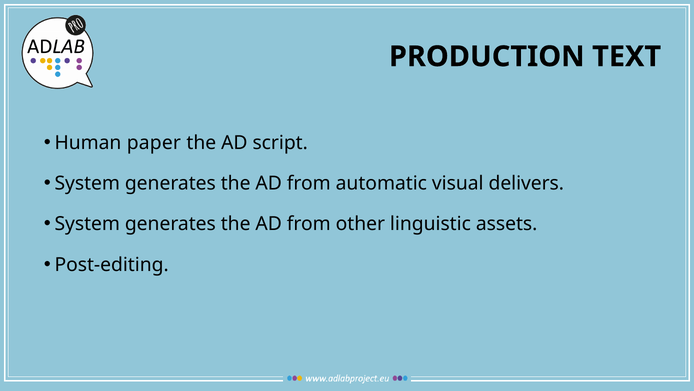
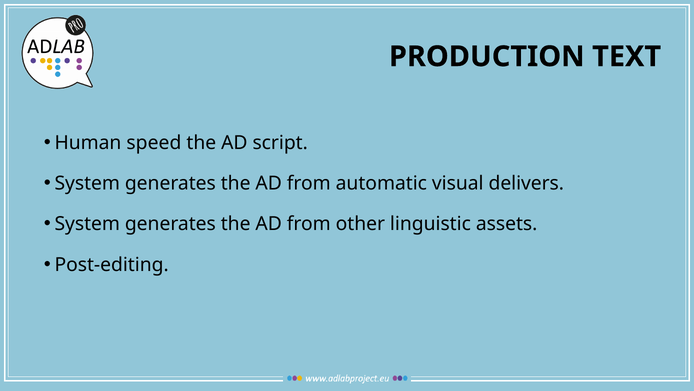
paper: paper -> speed (154, 143)
